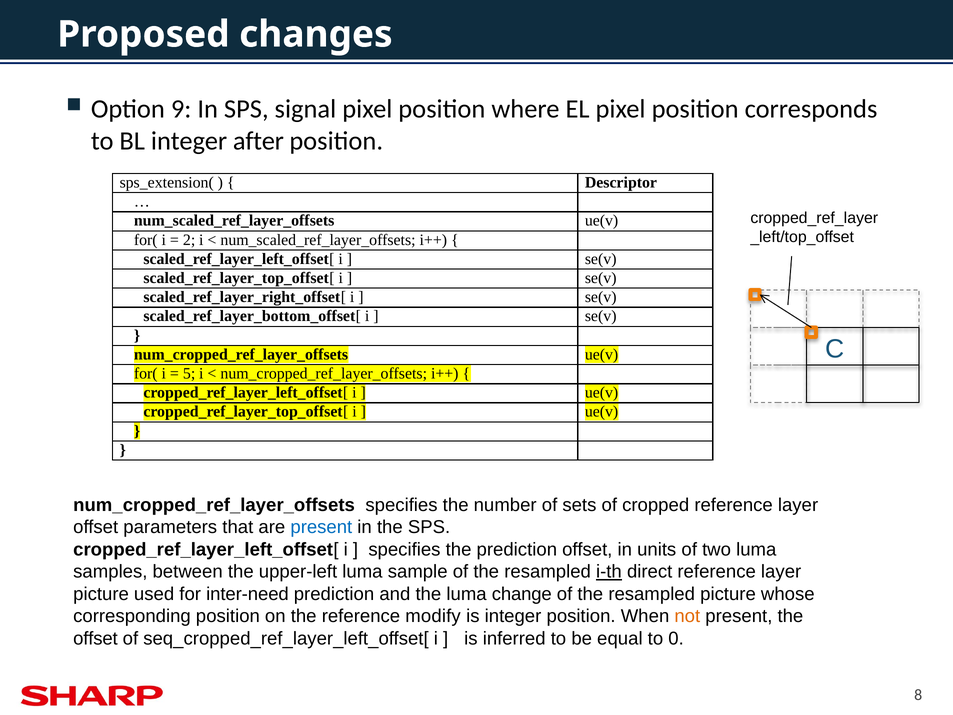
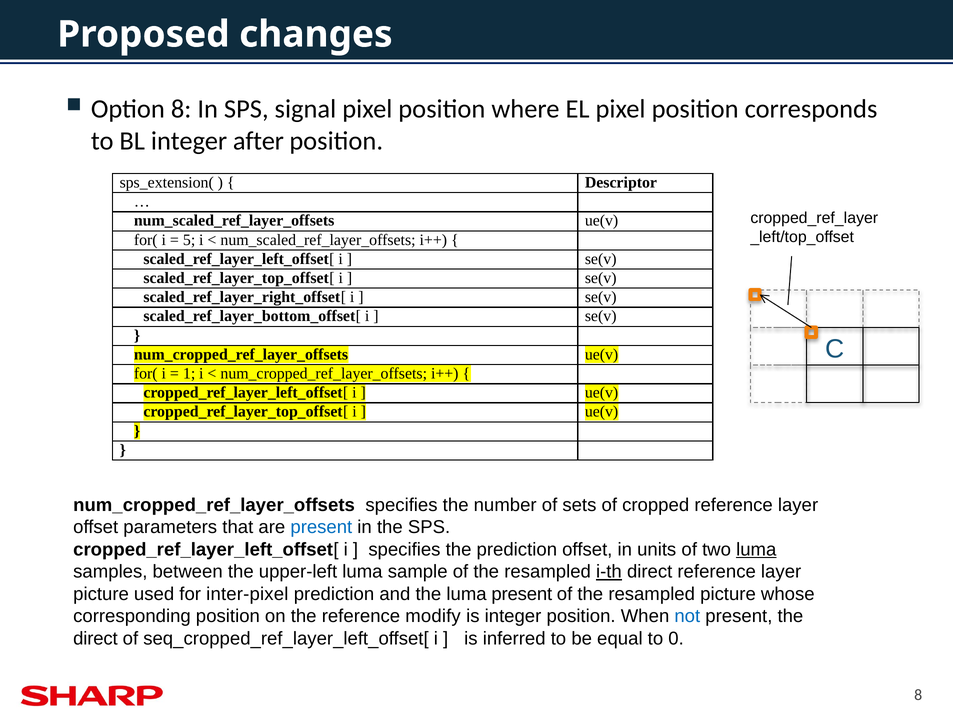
Option 9: 9 -> 8 (181, 109)
2: 2 -> 5 (189, 240)
5: 5 -> 1 (189, 373)
luma underline: none -> present (756, 549)
inter-need: inter-need -> inter-pixel (247, 594)
luma change: change -> present (522, 594)
not colour: orange -> blue (687, 616)
offset: offset -> direct (95, 638)
